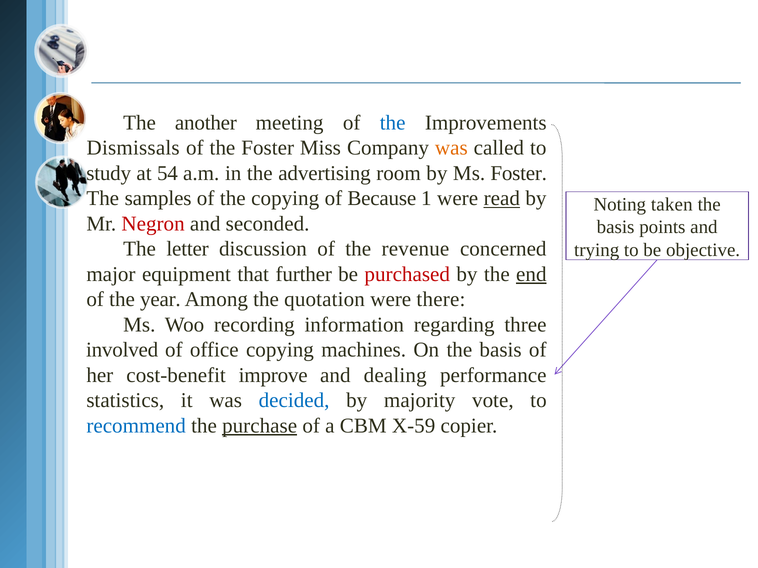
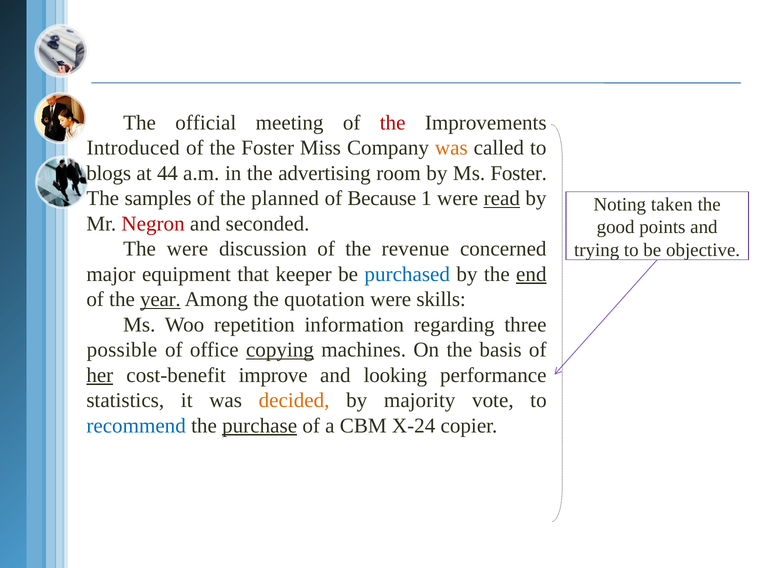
another: another -> official (206, 123)
the colour: blue -> red (393, 123)
Dismissals: Dismissals -> Introduced (133, 148)
study: study -> blogs (109, 173)
54: 54 -> 44 (167, 173)
the copying: copying -> planned (285, 199)
basis: basis -> good (616, 227)
The letter: letter -> were (187, 249)
further: further -> keeper (304, 274)
purchased colour: red -> blue (407, 274)
year underline: none -> present (160, 300)
there: there -> skills (441, 300)
recording: recording -> repetition (254, 325)
involved: involved -> possible (122, 350)
copying underline: none -> present (280, 350)
her underline: none -> present (100, 376)
dealing: dealing -> looking (395, 376)
decided colour: blue -> orange (294, 401)
X-59: X-59 -> X-24 (414, 426)
